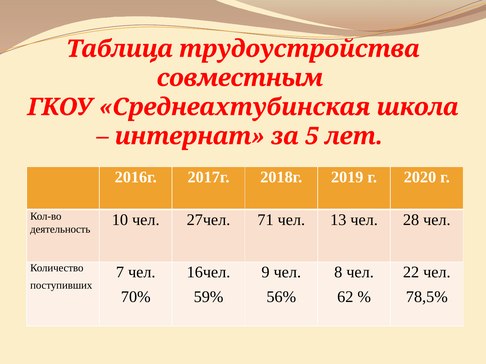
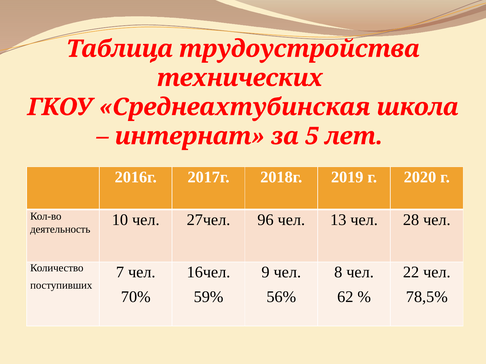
совместным: совместным -> технических (240, 78)
71: 71 -> 96 (266, 220)
